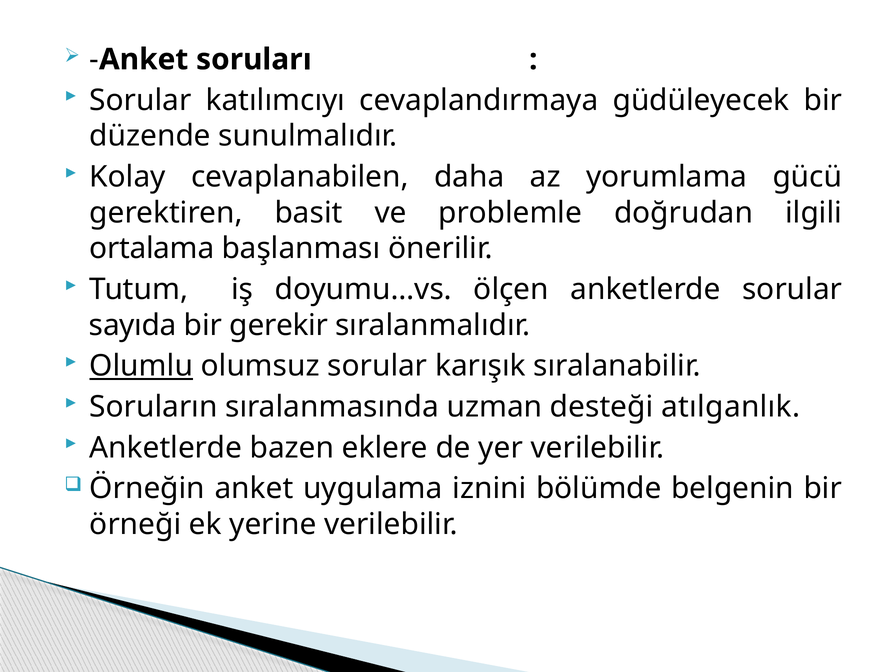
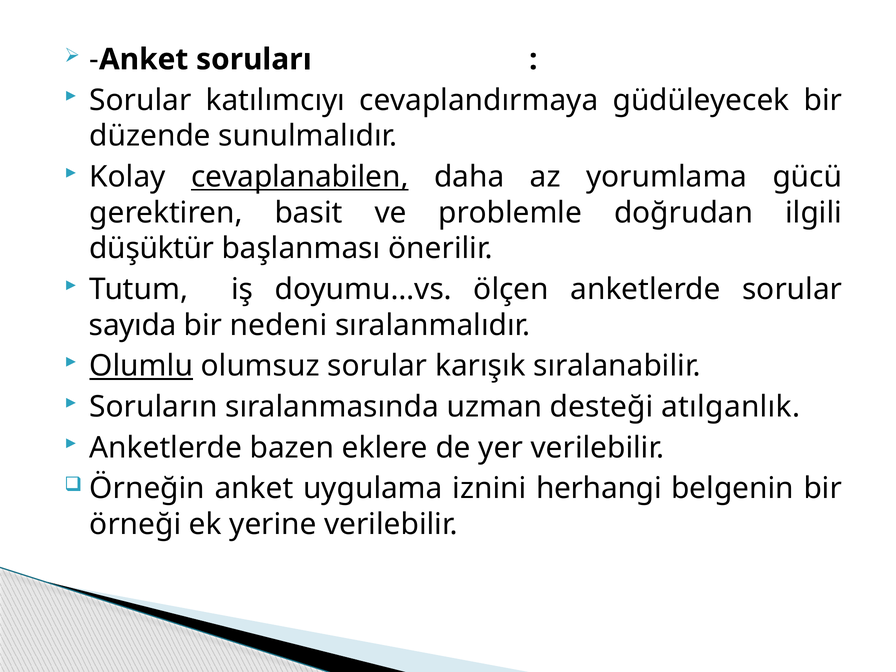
cevaplanabilen underline: none -> present (300, 177)
ortalama: ortalama -> düşüktür (152, 249)
gerekir: gerekir -> nedeni (279, 325)
bölümde: bölümde -> herhangi (599, 488)
